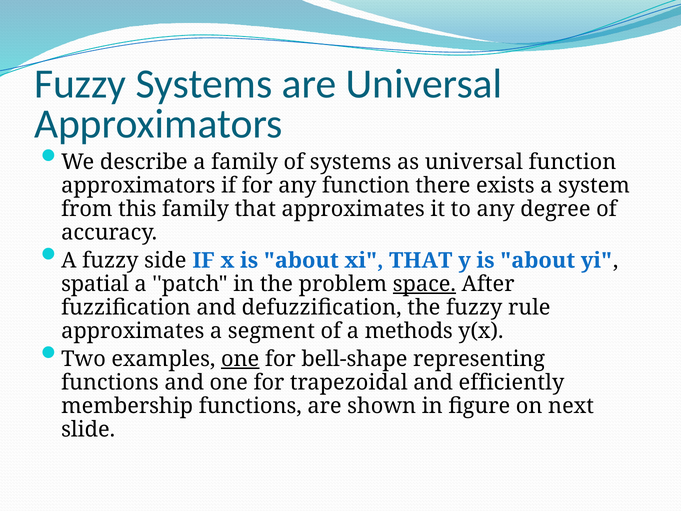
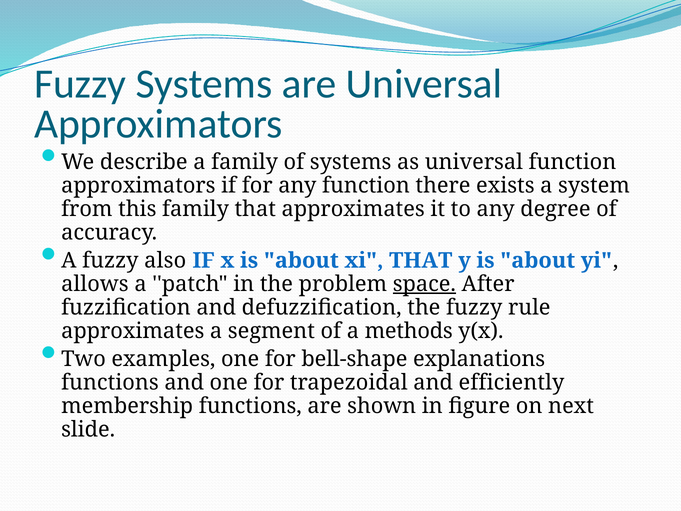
side: side -> also (165, 260)
spatial: spatial -> allows (95, 284)
one underline: present -> none (240, 359)
representing: representing -> explanations (479, 359)
